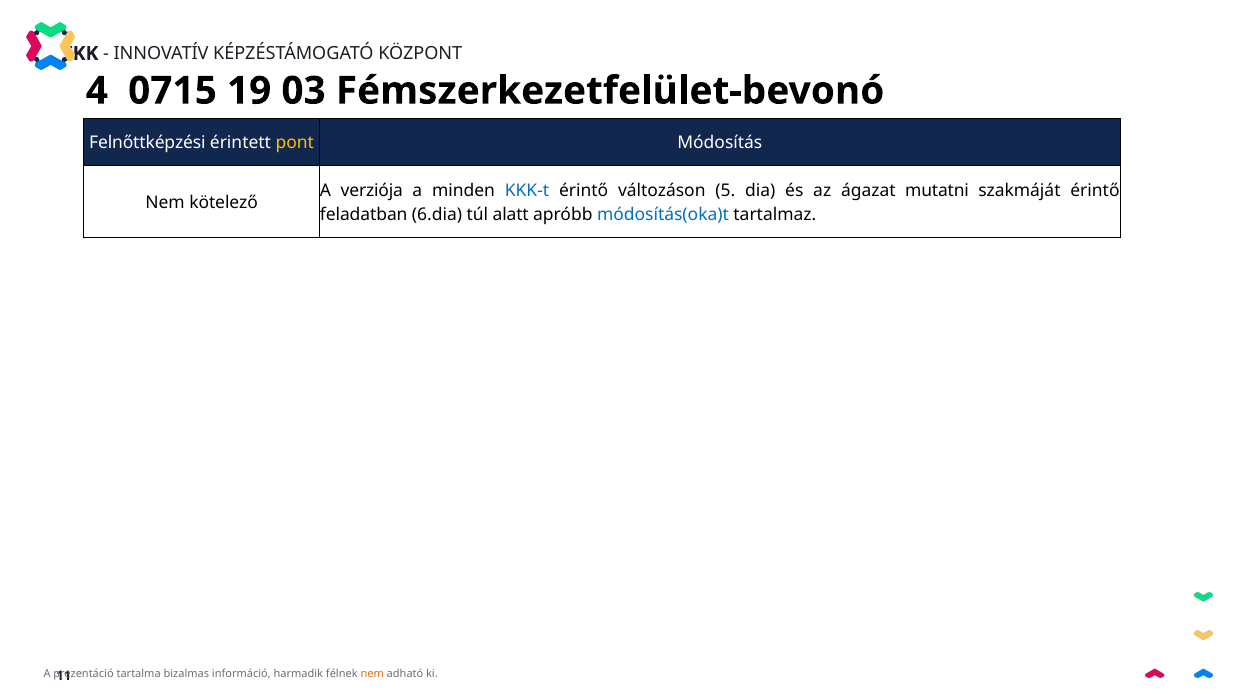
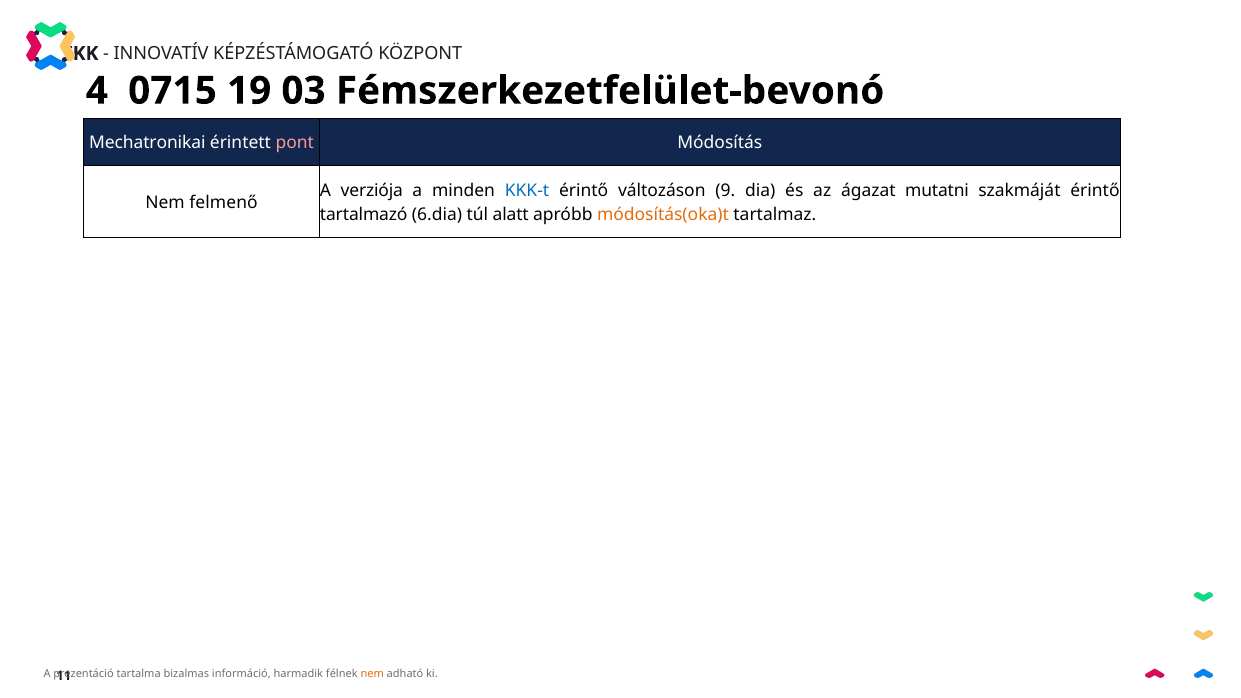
Felnőttképzési: Felnőttképzési -> Mechatronikai (147, 143)
pont colour: yellow -> pink (295, 143)
5: 5 -> 9 (725, 191)
kötelező: kötelező -> felmenő (223, 203)
feladatban: feladatban -> tartalmazó (364, 215)
módosítás(oka)t colour: blue -> orange (663, 215)
